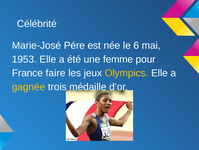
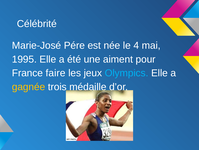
6: 6 -> 4 (136, 45)
1953: 1953 -> 1995 (24, 59)
femme: femme -> aiment (118, 59)
Olympics colour: yellow -> light blue (127, 73)
